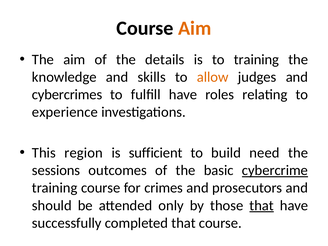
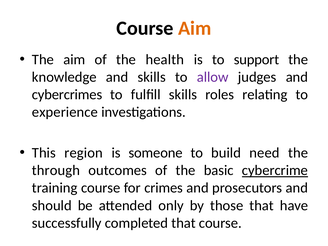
details: details -> health (165, 60)
to training: training -> support (256, 60)
allow colour: orange -> purple (213, 77)
fulfill have: have -> skills (183, 95)
sufficient: sufficient -> someone (156, 153)
sessions: sessions -> through (56, 170)
that underline: present -> none (262, 205)
